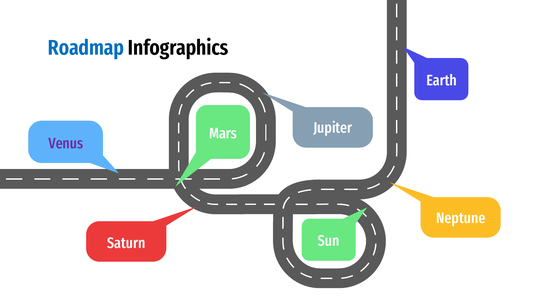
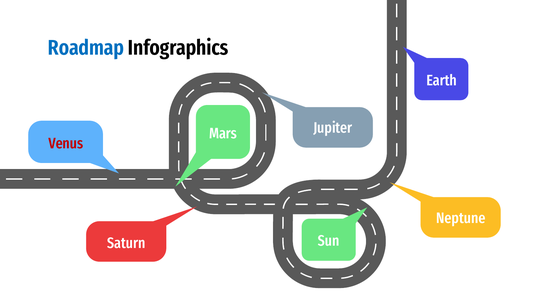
Venus colour: purple -> red (66, 143)
